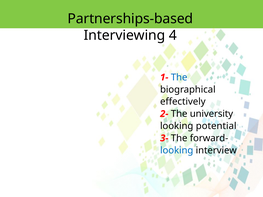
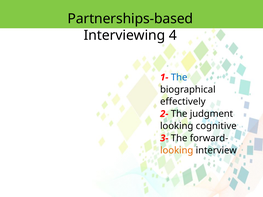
university: university -> judgment (211, 114)
potential: potential -> cognitive (216, 126)
looking colour: blue -> orange (177, 151)
